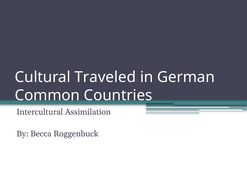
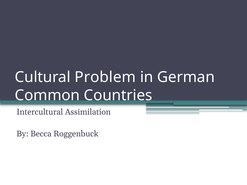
Traveled: Traveled -> Problem (105, 77)
